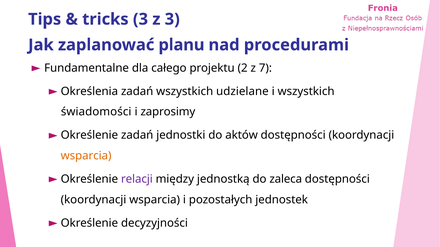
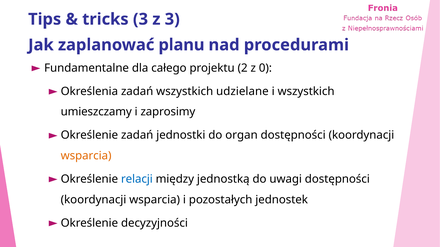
7: 7 -> 0 (265, 68)
świadomości: świadomości -> umieszczamy (96, 112)
aktów: aktów -> organ (241, 135)
relacji colour: purple -> blue (137, 179)
zaleca: zaleca -> uwagi (286, 179)
